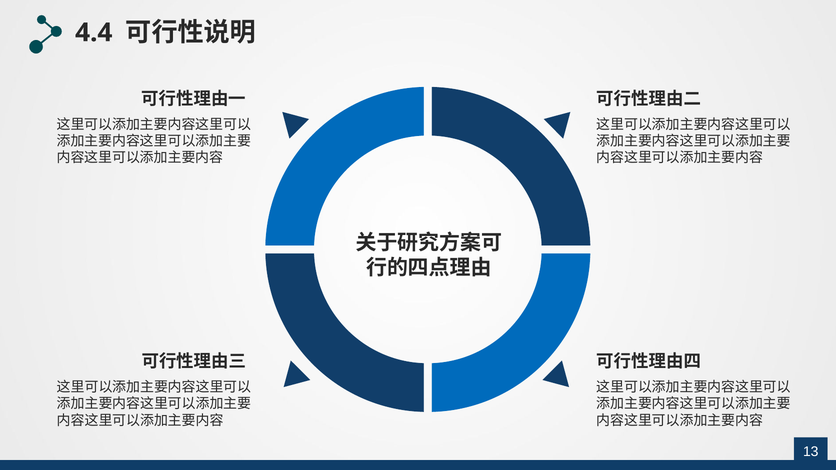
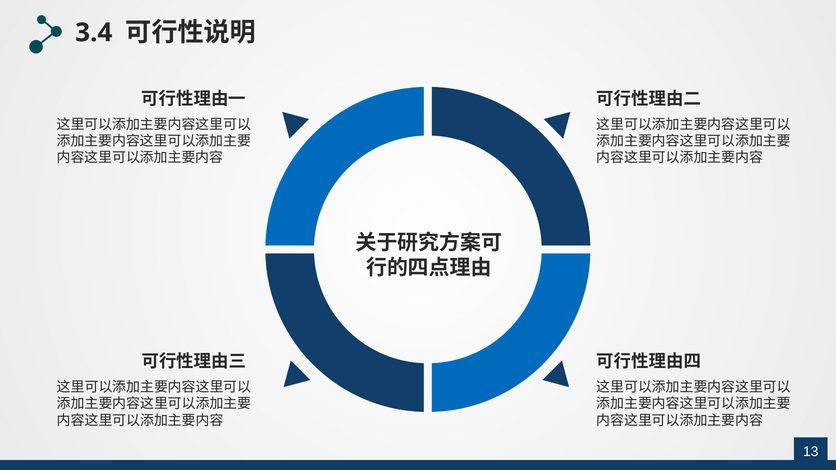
4.4: 4.4 -> 3.4 (94, 33)
